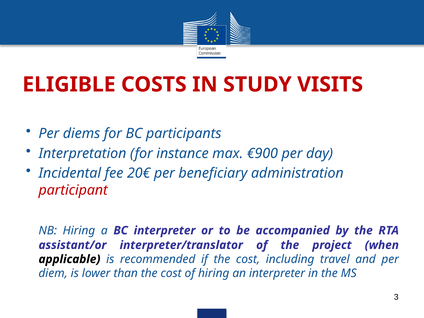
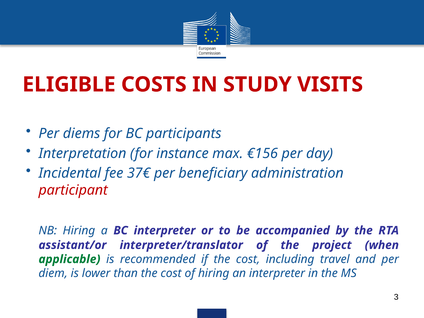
€900: €900 -> €156 (262, 153)
20€: 20€ -> 37€ (139, 173)
applicable colour: black -> green (69, 259)
